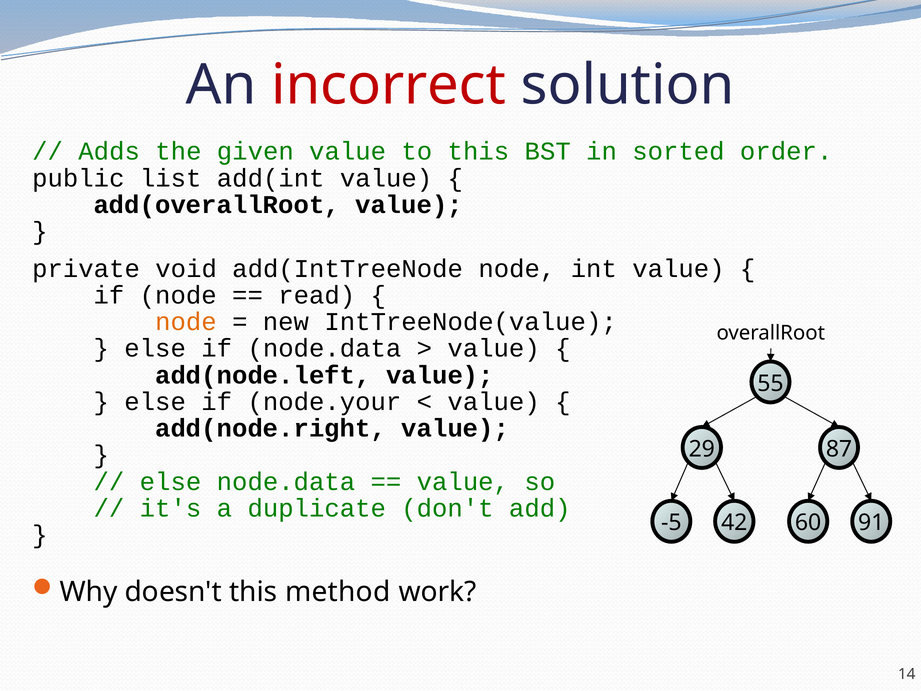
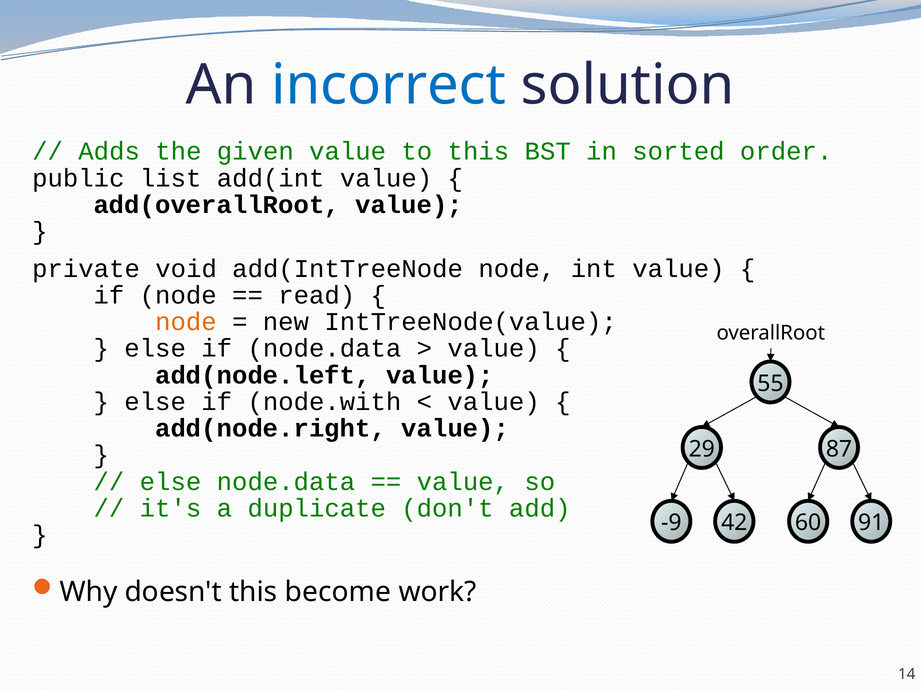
incorrect colour: red -> blue (389, 85)
node.your: node.your -> node.with (324, 402)
-5: -5 -> -9 (671, 523)
method: method -> become (338, 592)
